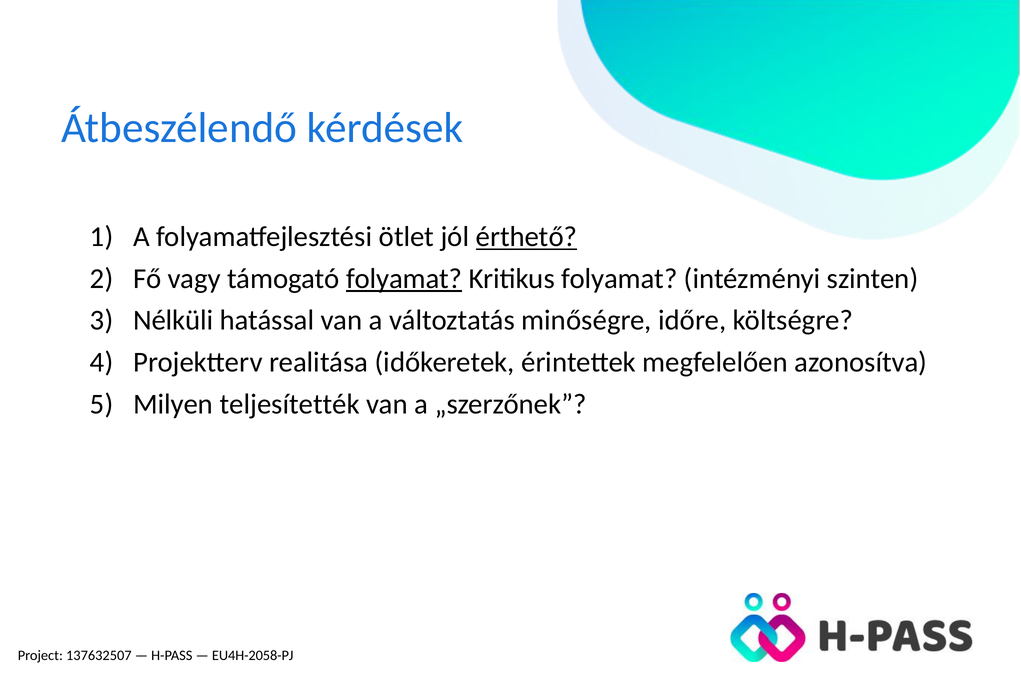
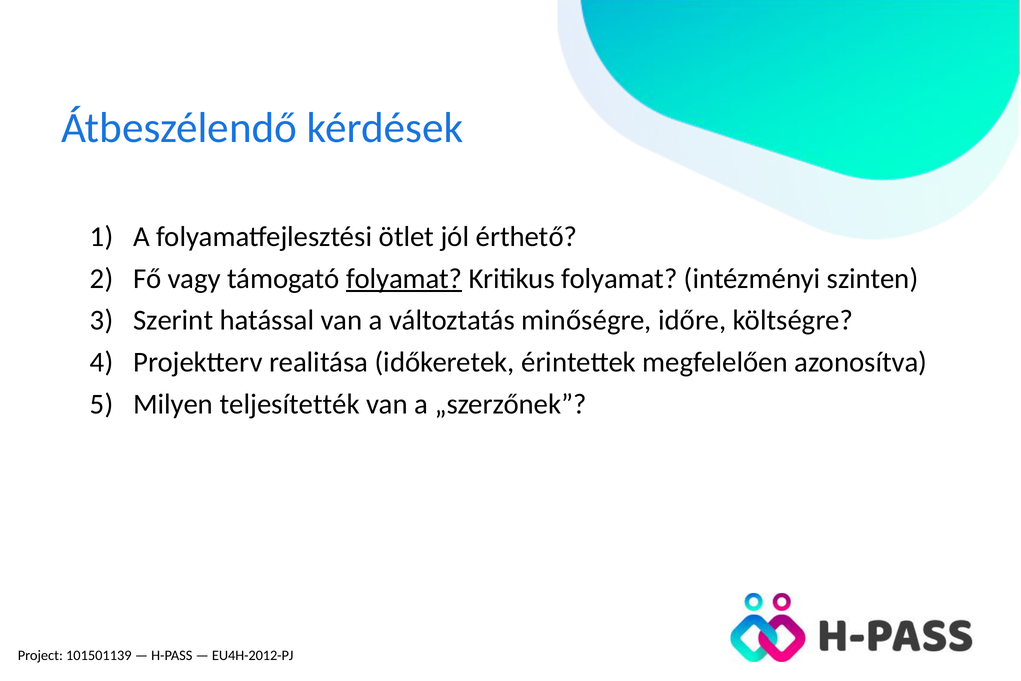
érthető underline: present -> none (526, 237)
Nélküli: Nélküli -> Szerint (173, 320)
137632507: 137632507 -> 101501139 (99, 655)
EU4H-2058-PJ: EU4H-2058-PJ -> EU4H-2012-PJ (253, 655)
